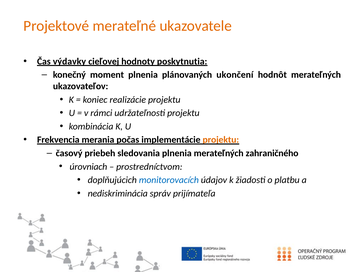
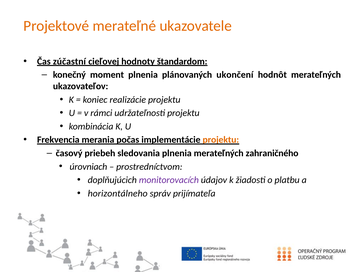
výdavky: výdavky -> zúčastní (69, 61)
poskytnutia: poskytnutia -> štandardom (182, 61)
monitorovacích colour: blue -> purple (169, 180)
nediskriminácia: nediskriminácia -> horizontálneho (118, 194)
